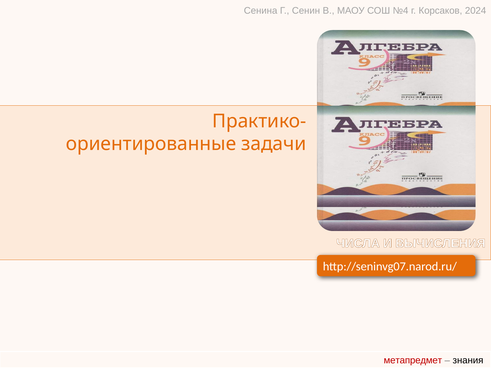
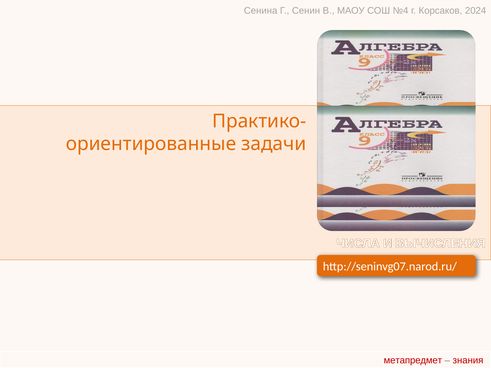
знания colour: black -> red (468, 361)
